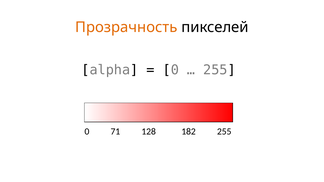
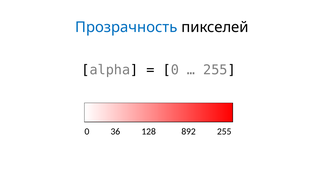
Прозрачность colour: orange -> blue (126, 27)
71: 71 -> 36 (115, 132)
182: 182 -> 892 (189, 132)
